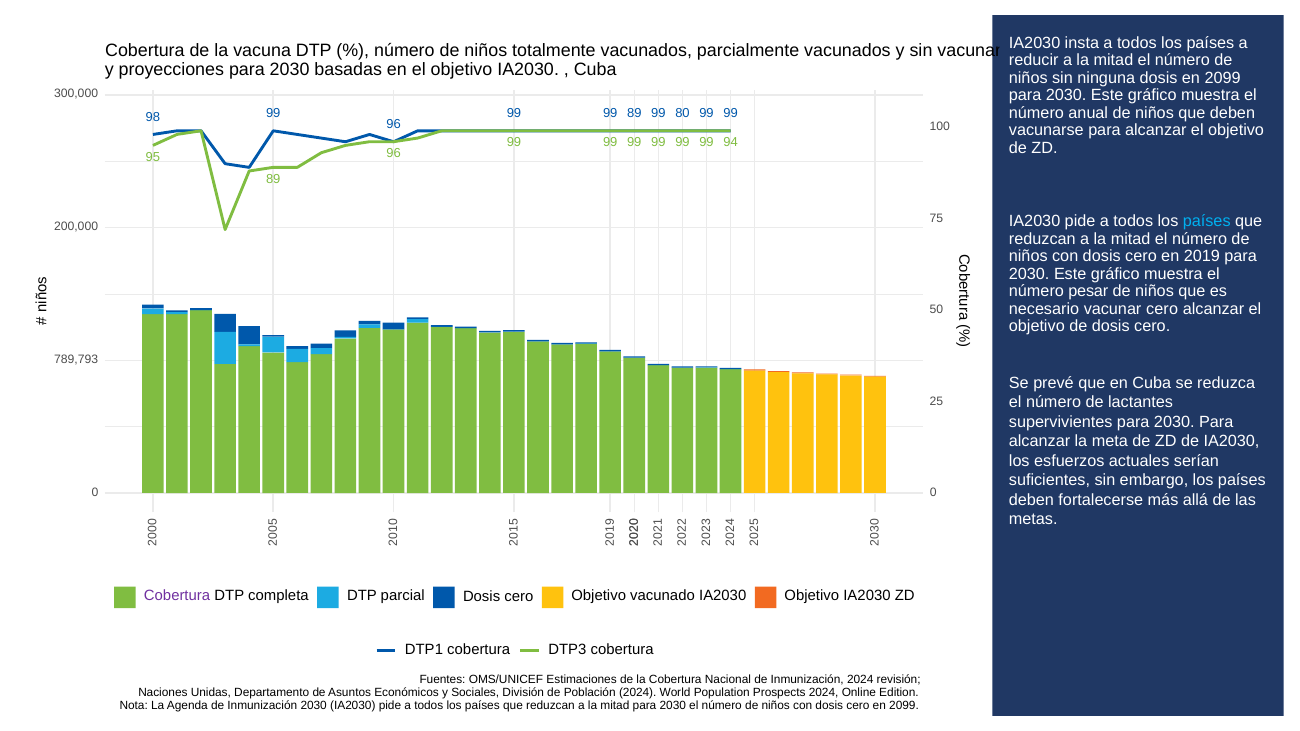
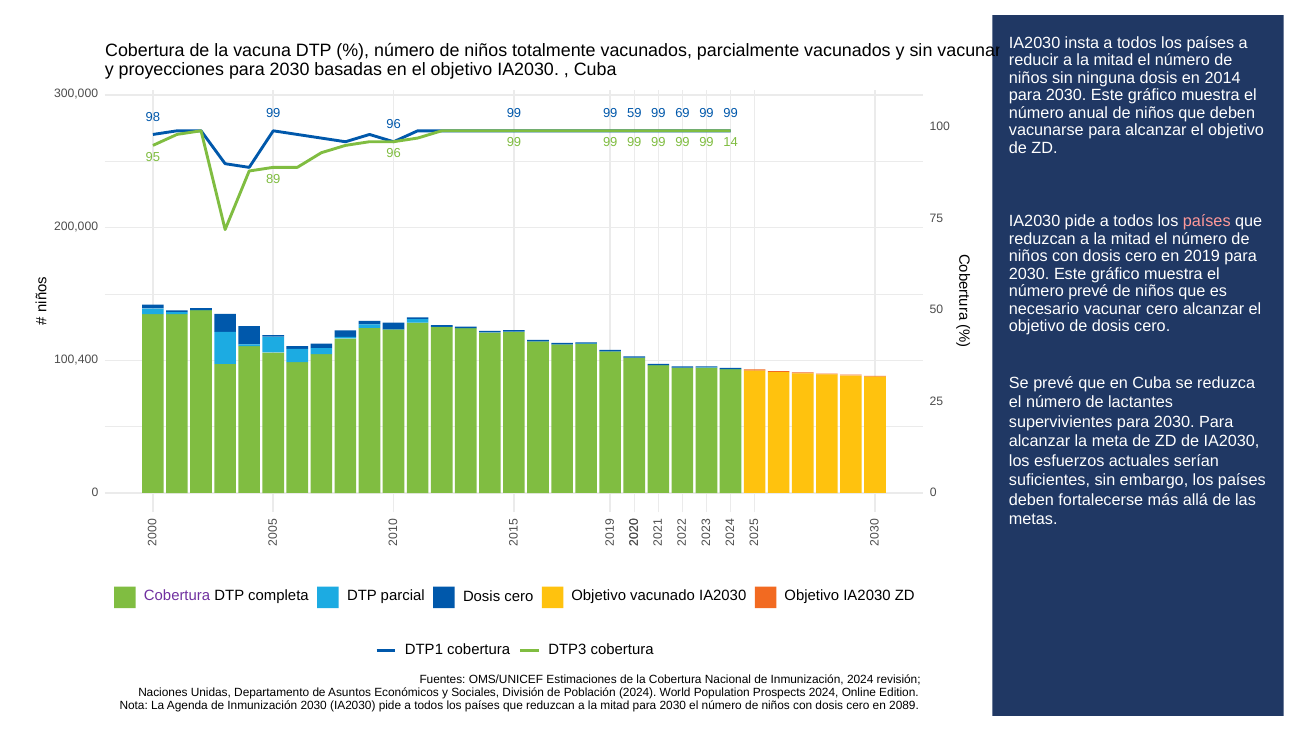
dosis en 2099: 2099 -> 2014 (1223, 78)
99 89: 89 -> 59 (634, 114)
80: 80 -> 69 (682, 114)
94: 94 -> 14 (731, 143)
países colour: light blue -> pink (1207, 221)
número pesar: pesar -> prevé (1088, 292)
789,793: 789,793 -> 100,400 (76, 359)
cero en 2099: 2099 -> 2089 (904, 706)
